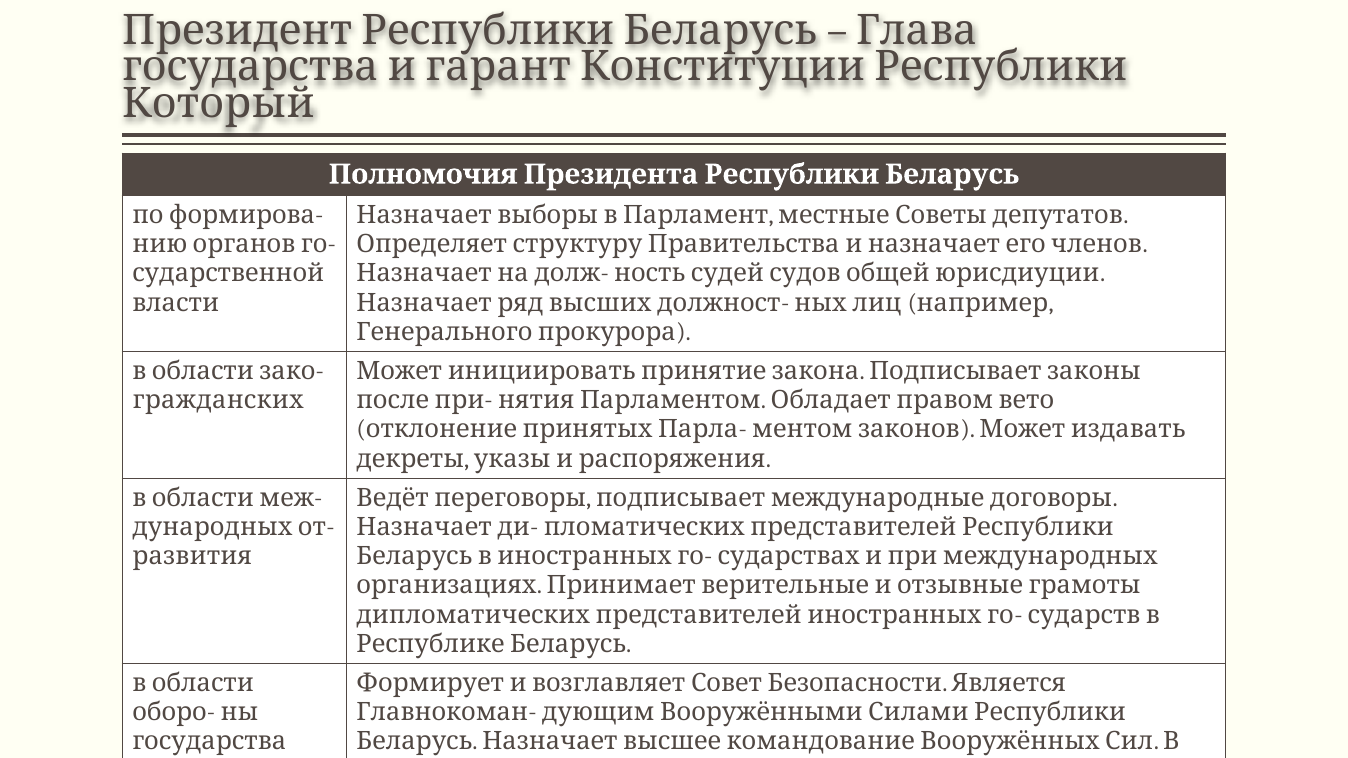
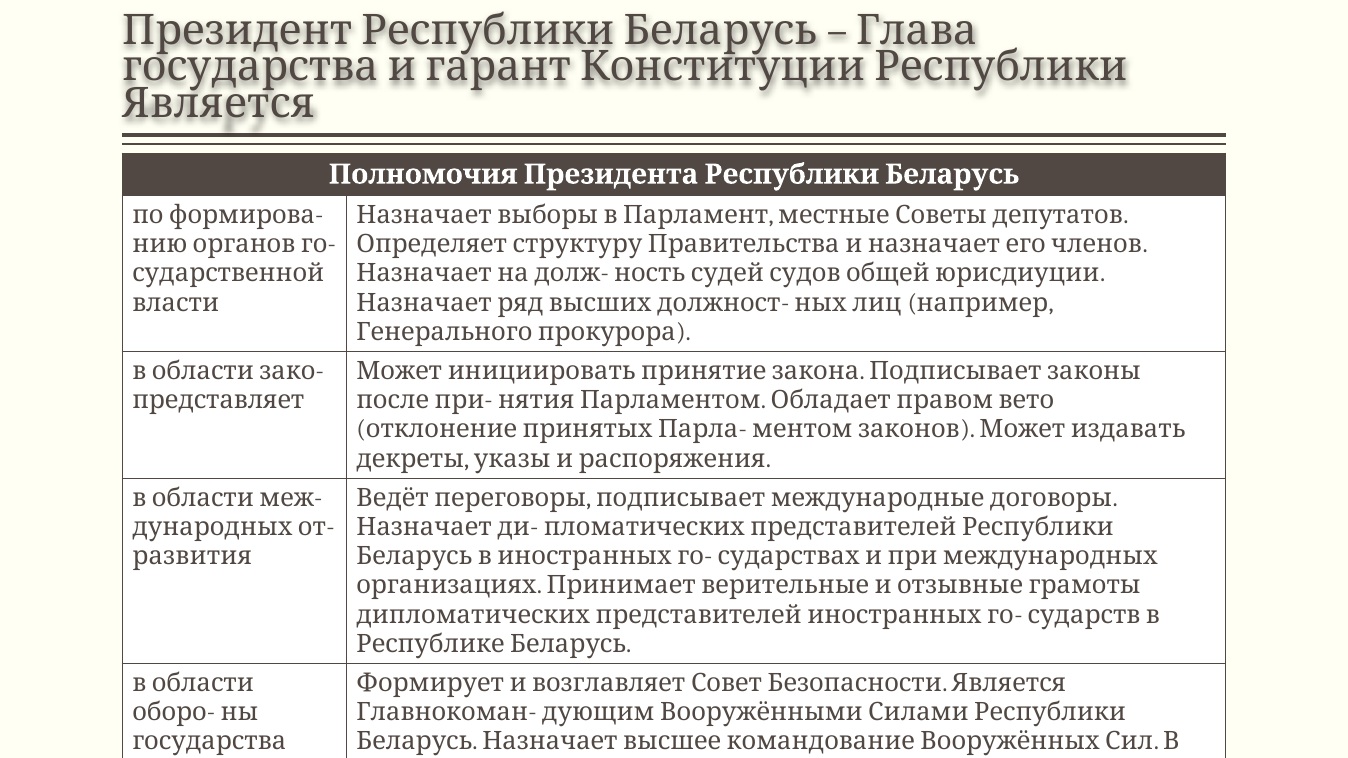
Который: Который -> Является (219, 103)
гражданских: гражданских -> представляет (218, 401)
